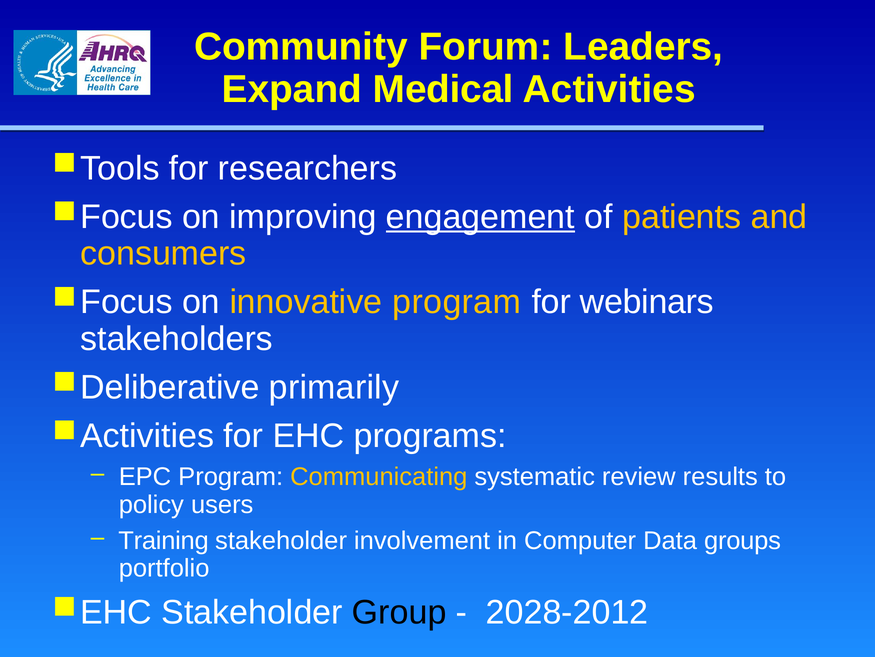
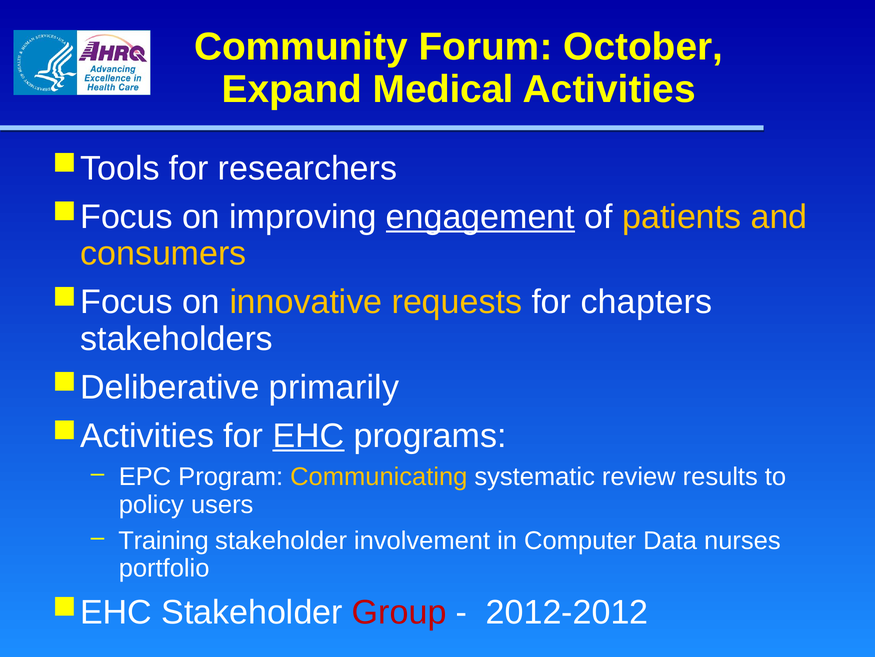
Leaders: Leaders -> October (643, 47)
innovative program: program -> requests (457, 302)
webinars: webinars -> chapters (647, 302)
EHC underline: none -> present (308, 436)
groups: groups -> nurses (742, 540)
Group colour: black -> red (399, 612)
2028-2012: 2028-2012 -> 2012-2012 (567, 612)
